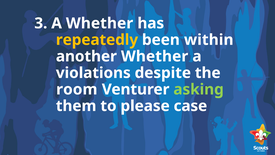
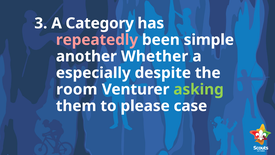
A Whether: Whether -> Category (100, 23)
repeatedly colour: yellow -> pink (97, 40)
within: within -> simple (209, 40)
violations: violations -> especially (93, 73)
